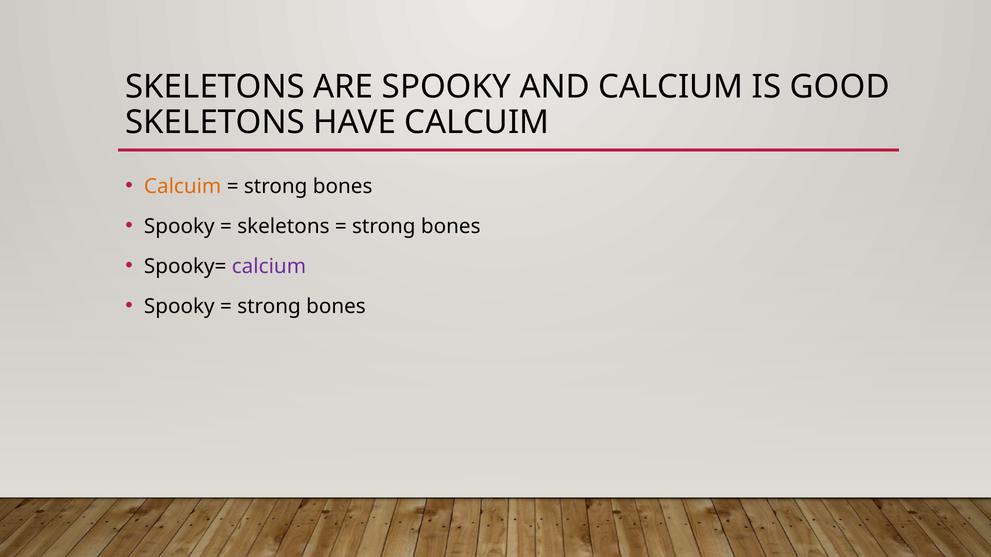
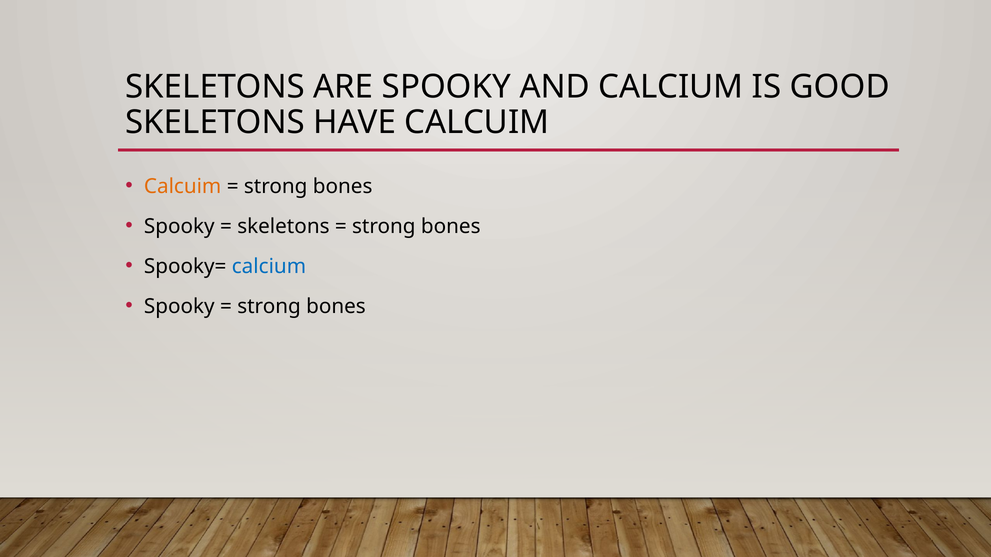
calcium colour: purple -> blue (269, 266)
